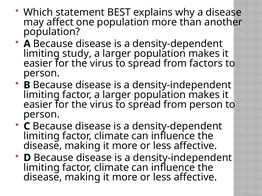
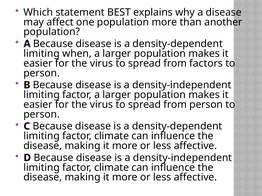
study: study -> when (77, 54)
